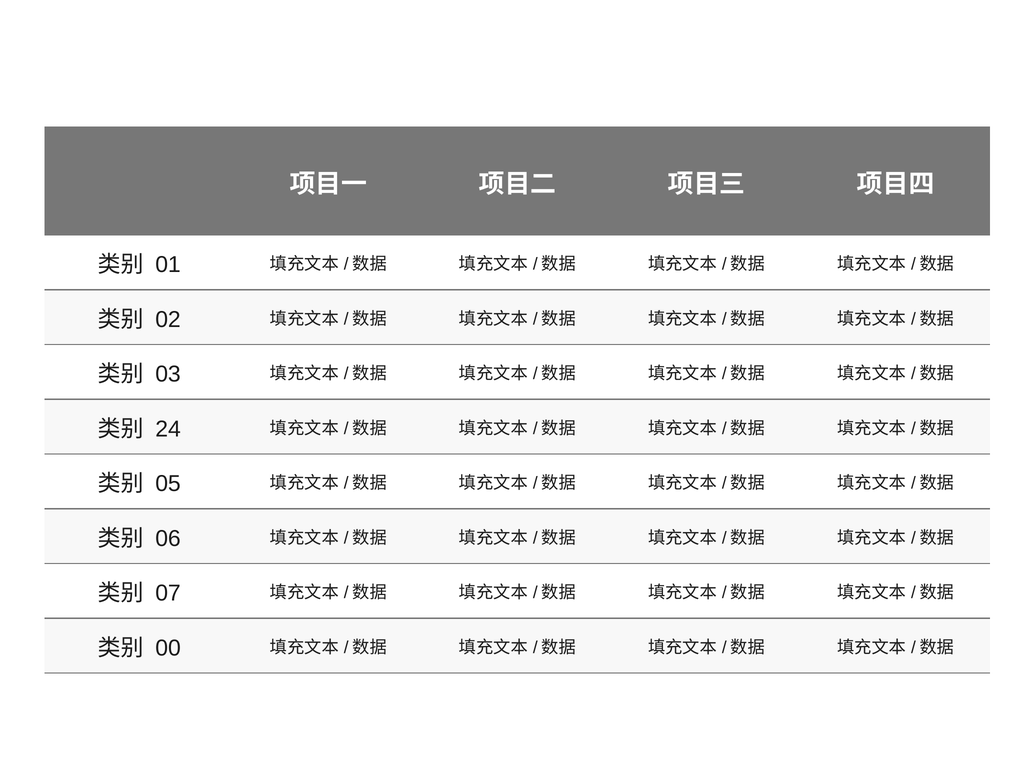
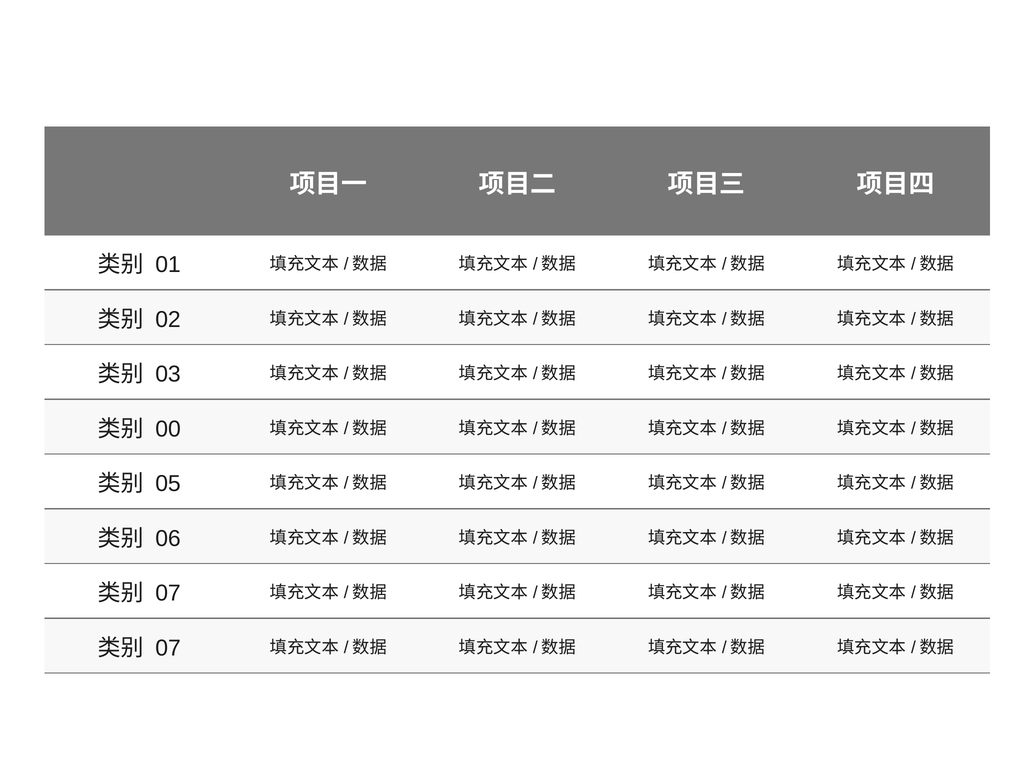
24: 24 -> 00 (168, 429)
00: 00 -> 07 (168, 648)
